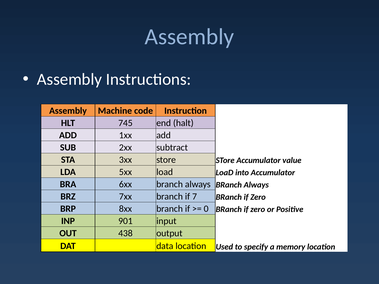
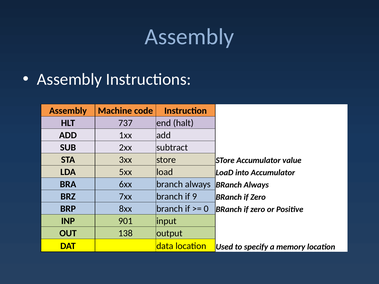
745: 745 -> 737 (125, 123)
7: 7 -> 9 (195, 197)
438: 438 -> 138 (125, 233)
